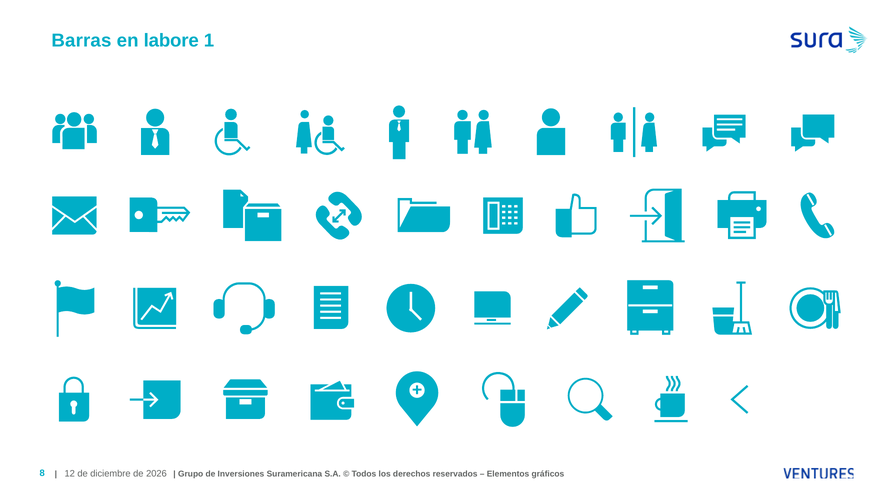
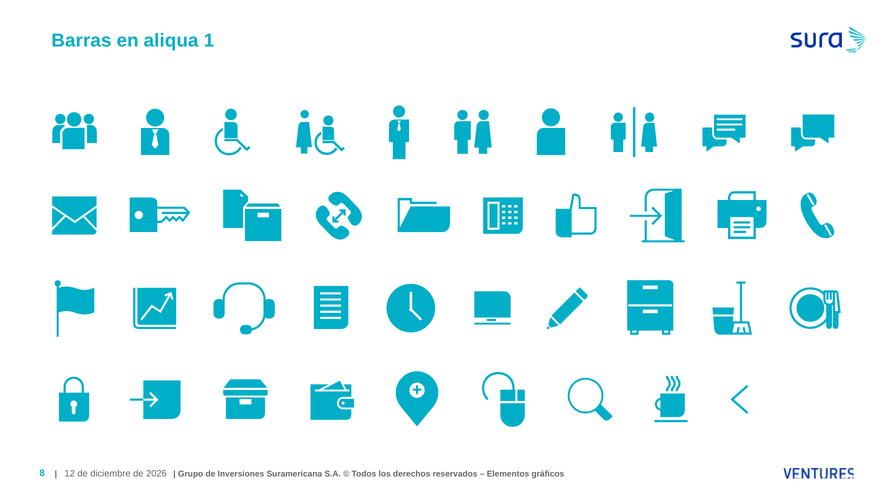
labore: labore -> aliqua (171, 40)
